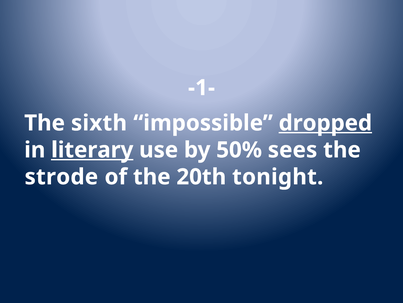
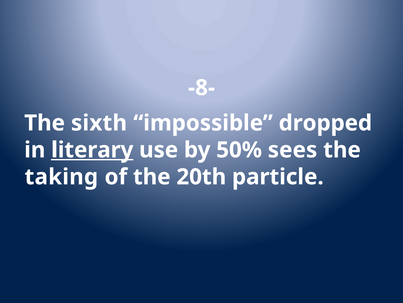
-1-: -1- -> -8- (202, 88)
dropped underline: present -> none (325, 123)
strode: strode -> taking (61, 177)
tonight: tonight -> particle (278, 177)
